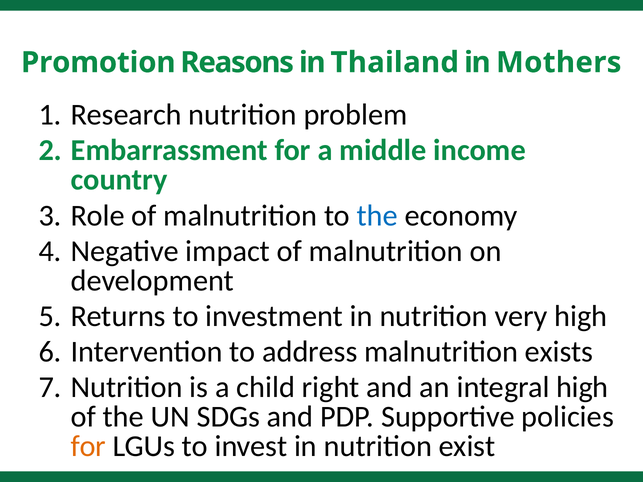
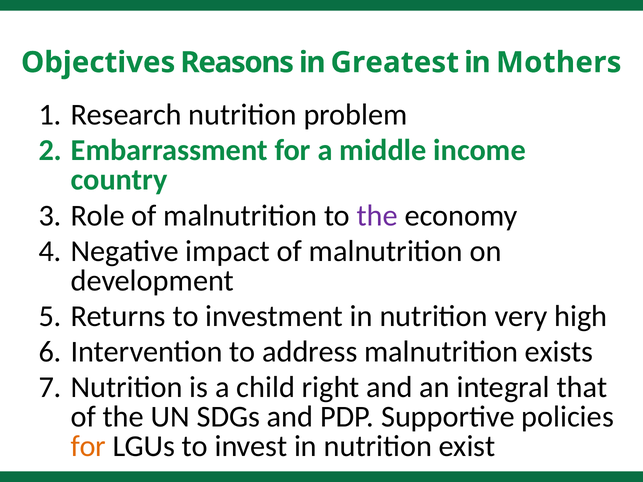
Promotion: Promotion -> Objectives (98, 62)
Thailand: Thailand -> Greatest (395, 62)
the colour: blue -> purple (377, 216)
integral high: high -> that (582, 387)
